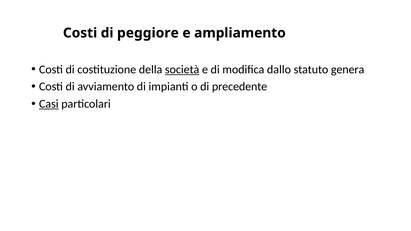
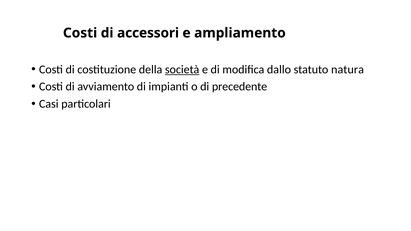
peggiore: peggiore -> accessori (148, 33)
genera: genera -> natura (348, 69)
Casi underline: present -> none (49, 104)
